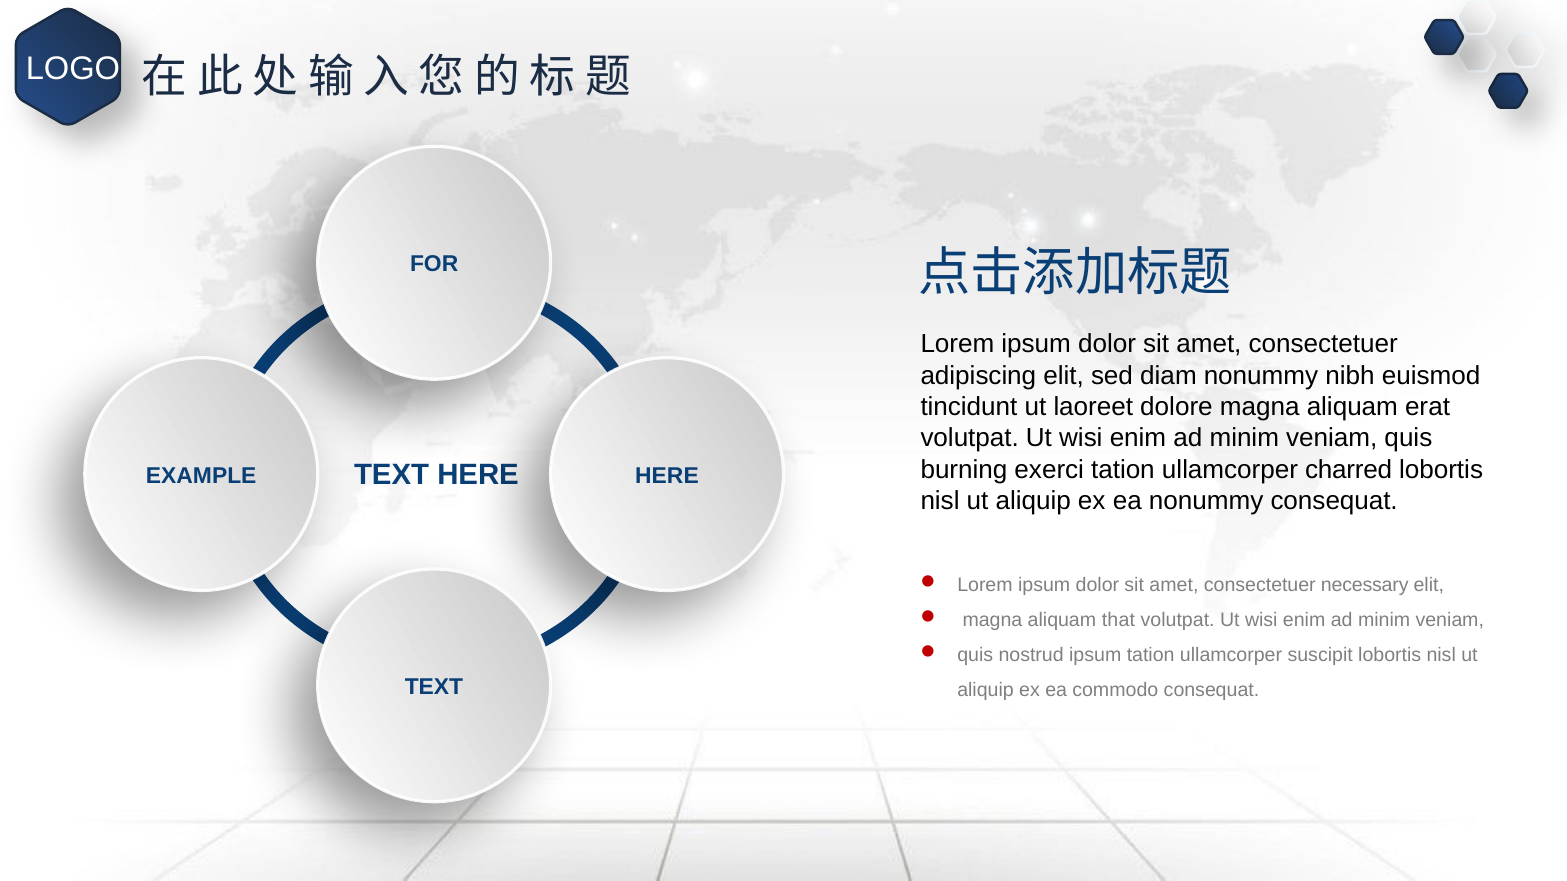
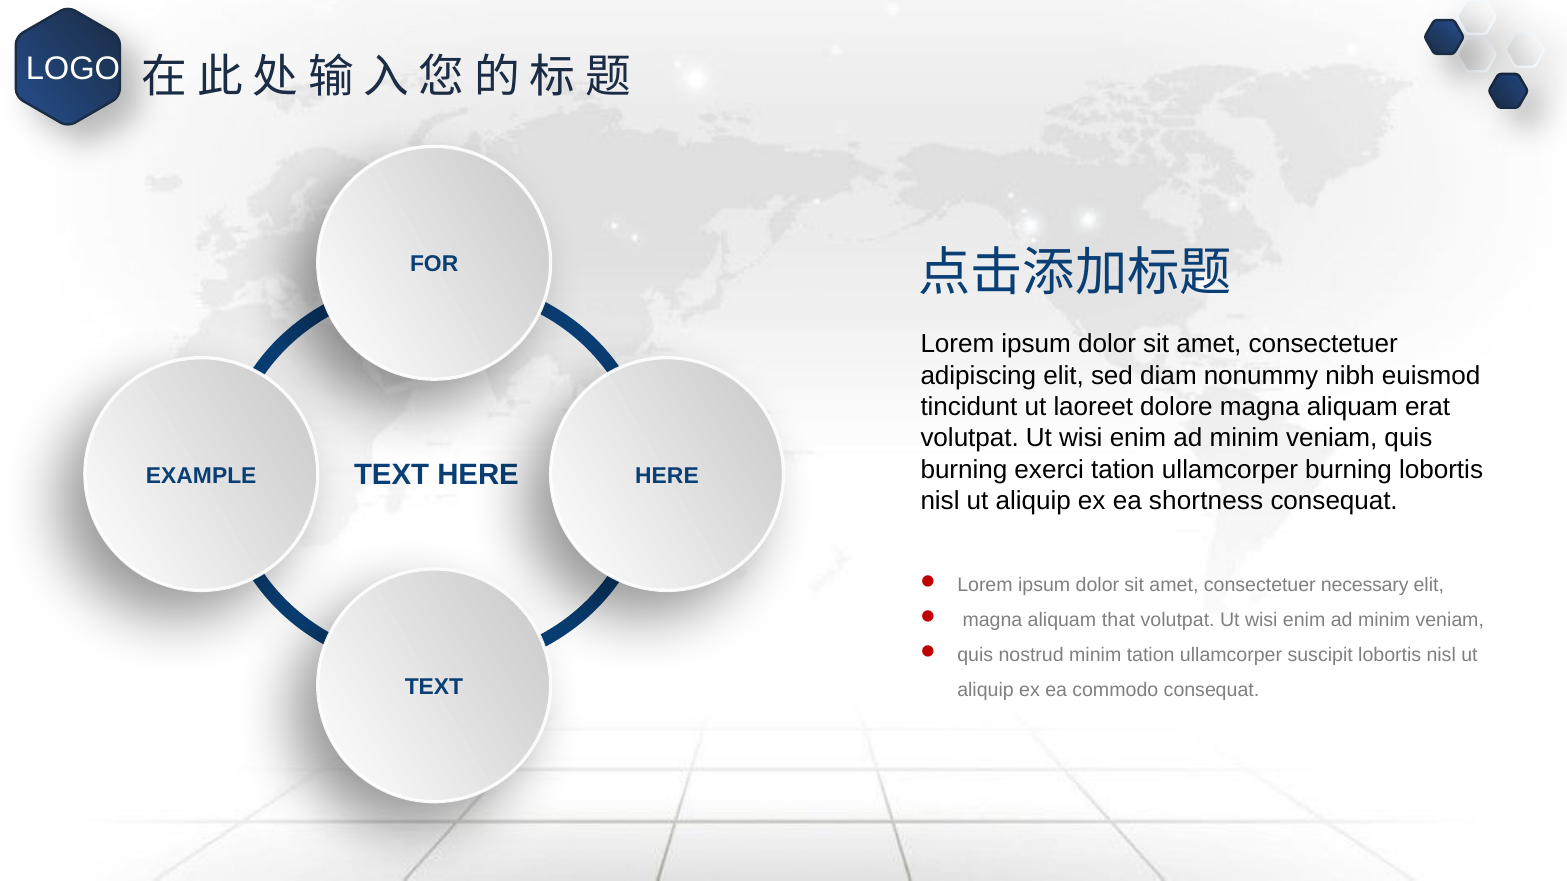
ullamcorper charred: charred -> burning (1349, 470)
ea nonummy: nonummy -> shortness (1206, 501)
nostrud ipsum: ipsum -> minim (1095, 656)
